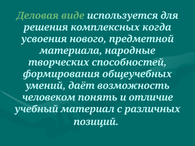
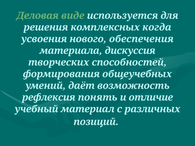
предметной: предметной -> обеспечения (141, 39)
народные: народные -> дискуссия (130, 51)
человеком: человеком -> рефлексия (49, 98)
